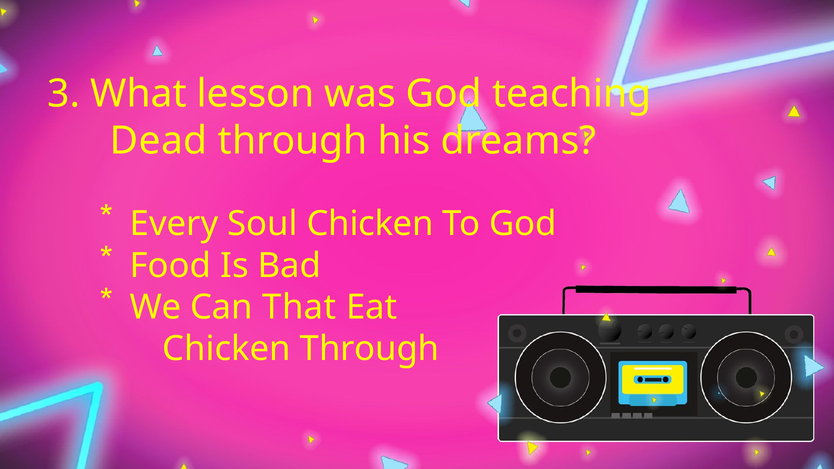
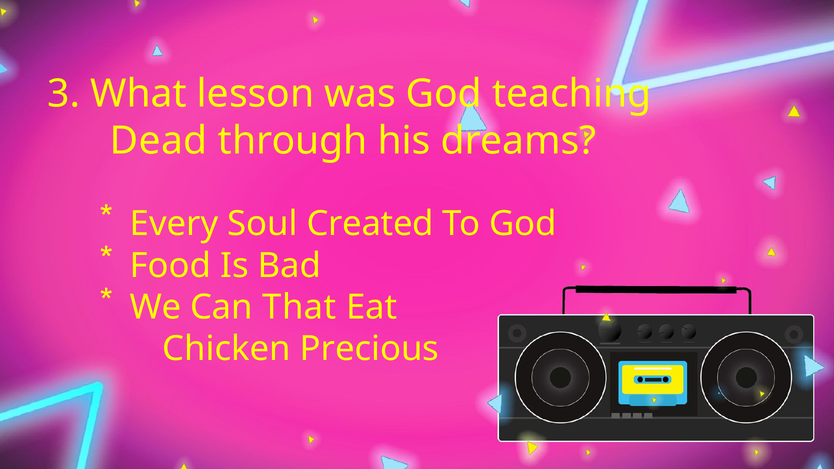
Soul Chicken: Chicken -> Created (370, 224)
Chicken Through: Through -> Precious (370, 349)
